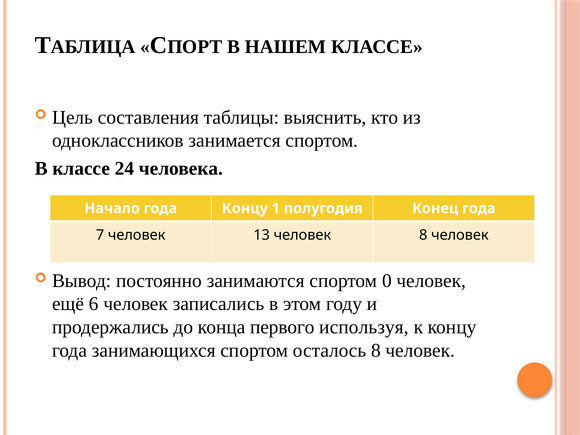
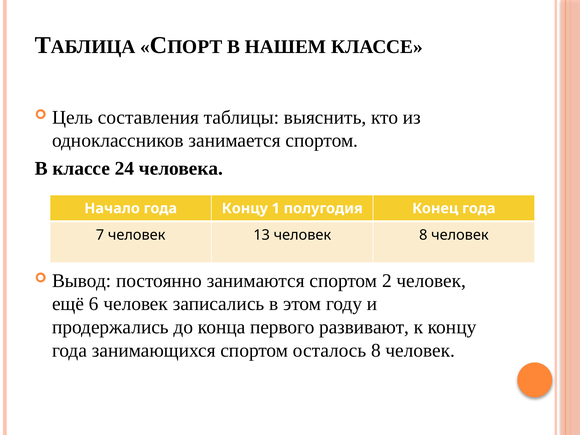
0: 0 -> 2 (387, 281)
используя: используя -> развивают (364, 327)
